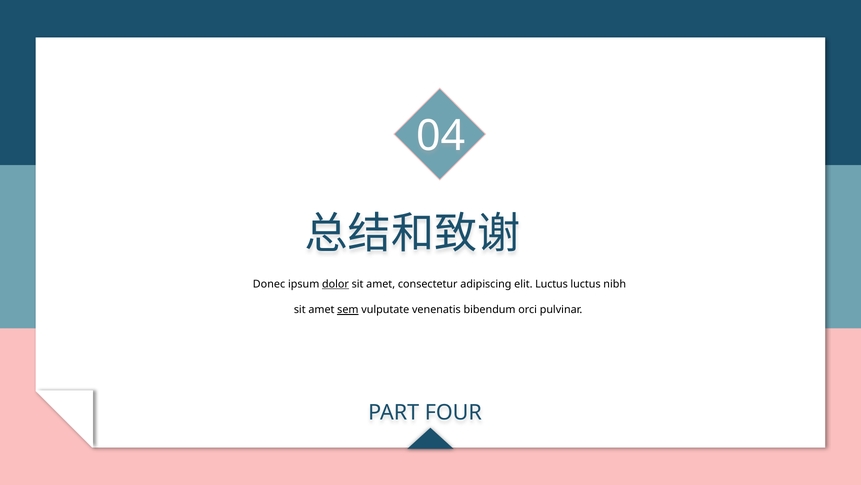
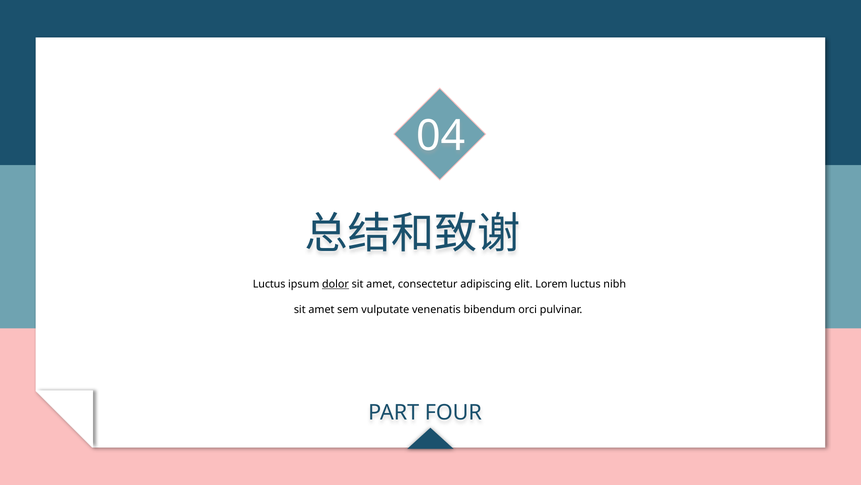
Donec: Donec -> Luctus (269, 284)
elit Luctus: Luctus -> Lorem (552, 284)
sem underline: present -> none (348, 309)
